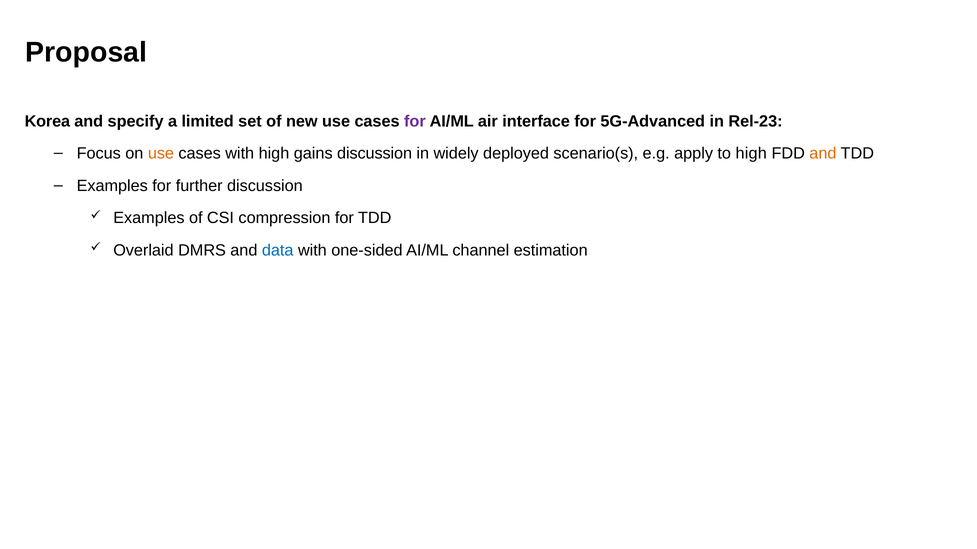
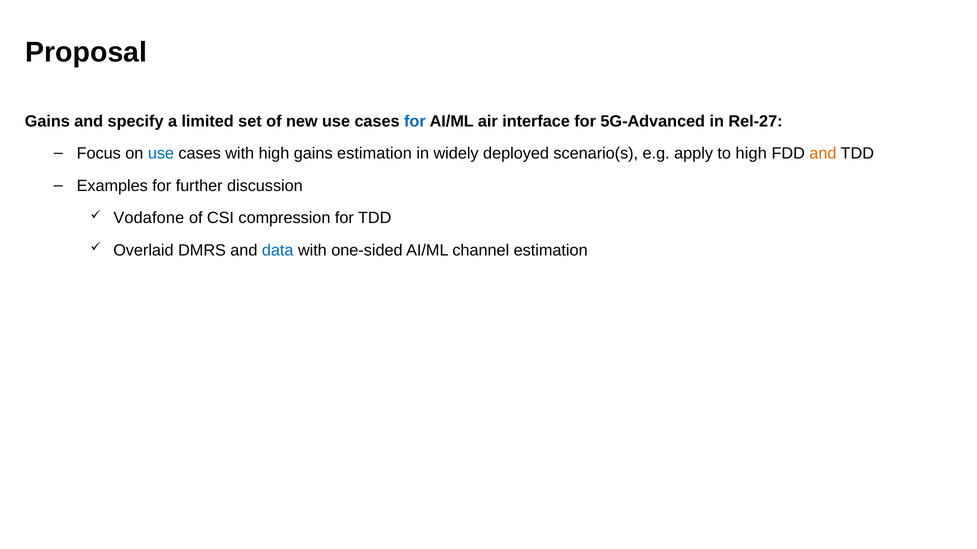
Korea: Korea -> Gains (47, 121)
for colour: purple -> blue (415, 121)
Rel-23: Rel-23 -> Rel-27 (756, 121)
use colour: orange -> blue (161, 154)
gains discussion: discussion -> estimation (374, 154)
Examples: Examples -> Vodafone (149, 218)
